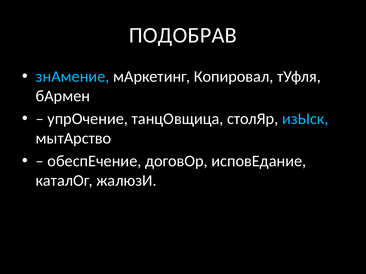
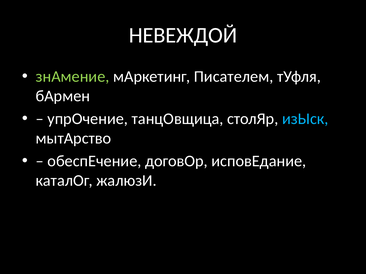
ПОДОБРАВ: ПОДОБРАВ -> НЕВЕЖДОЙ (183, 35)
знАмение colour: light blue -> light green (73, 77)
Копировал: Копировал -> Писателем (234, 77)
